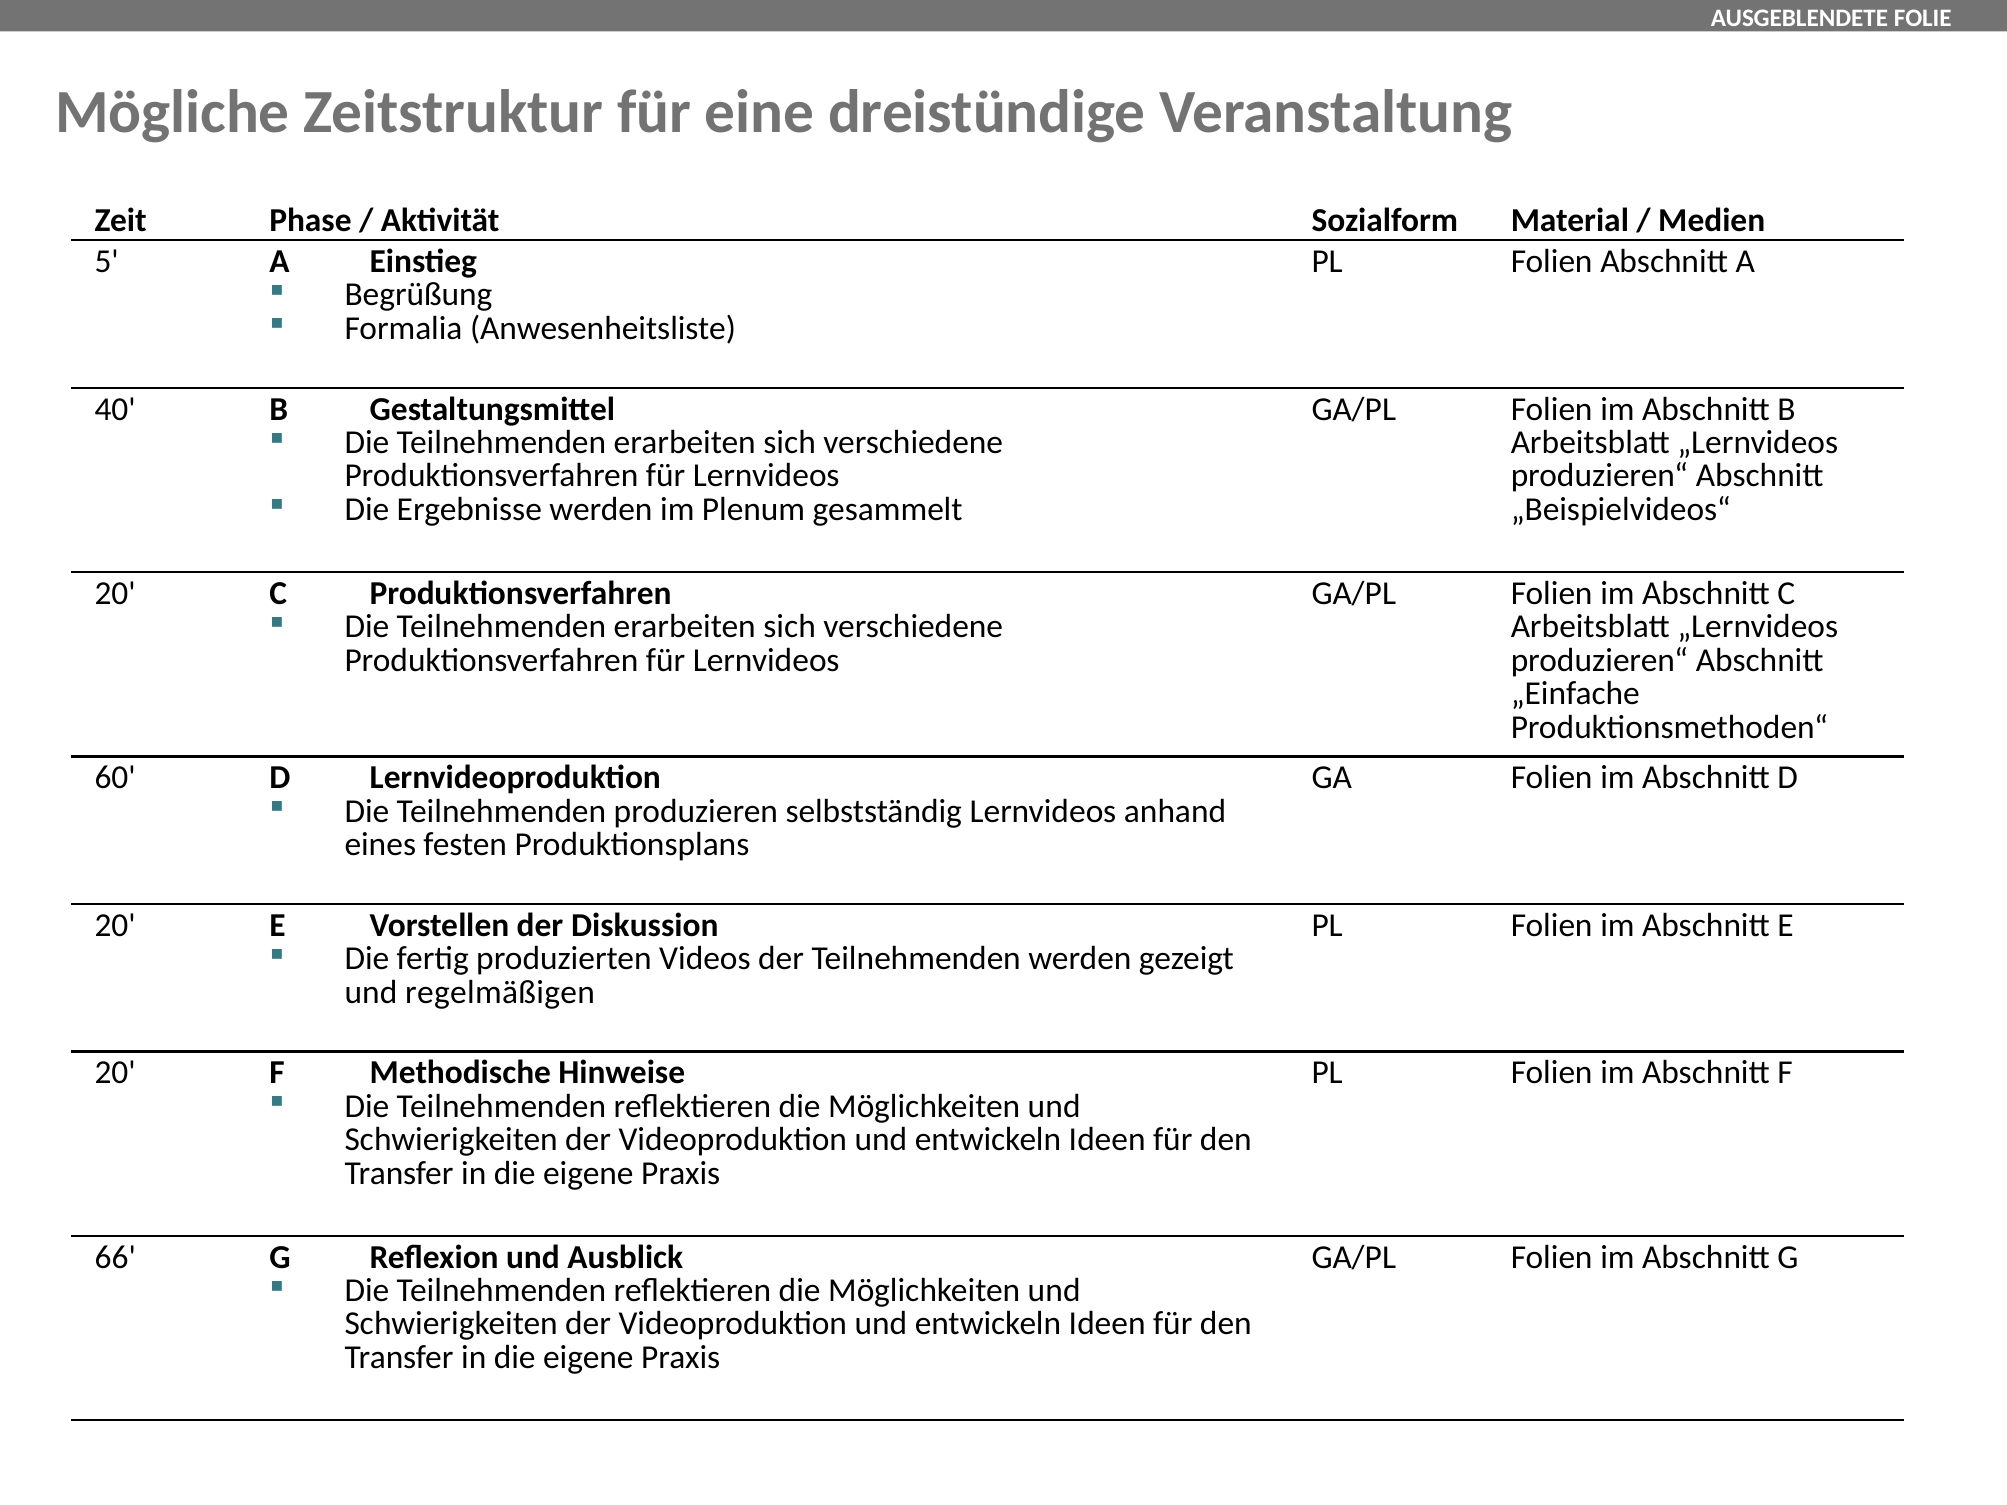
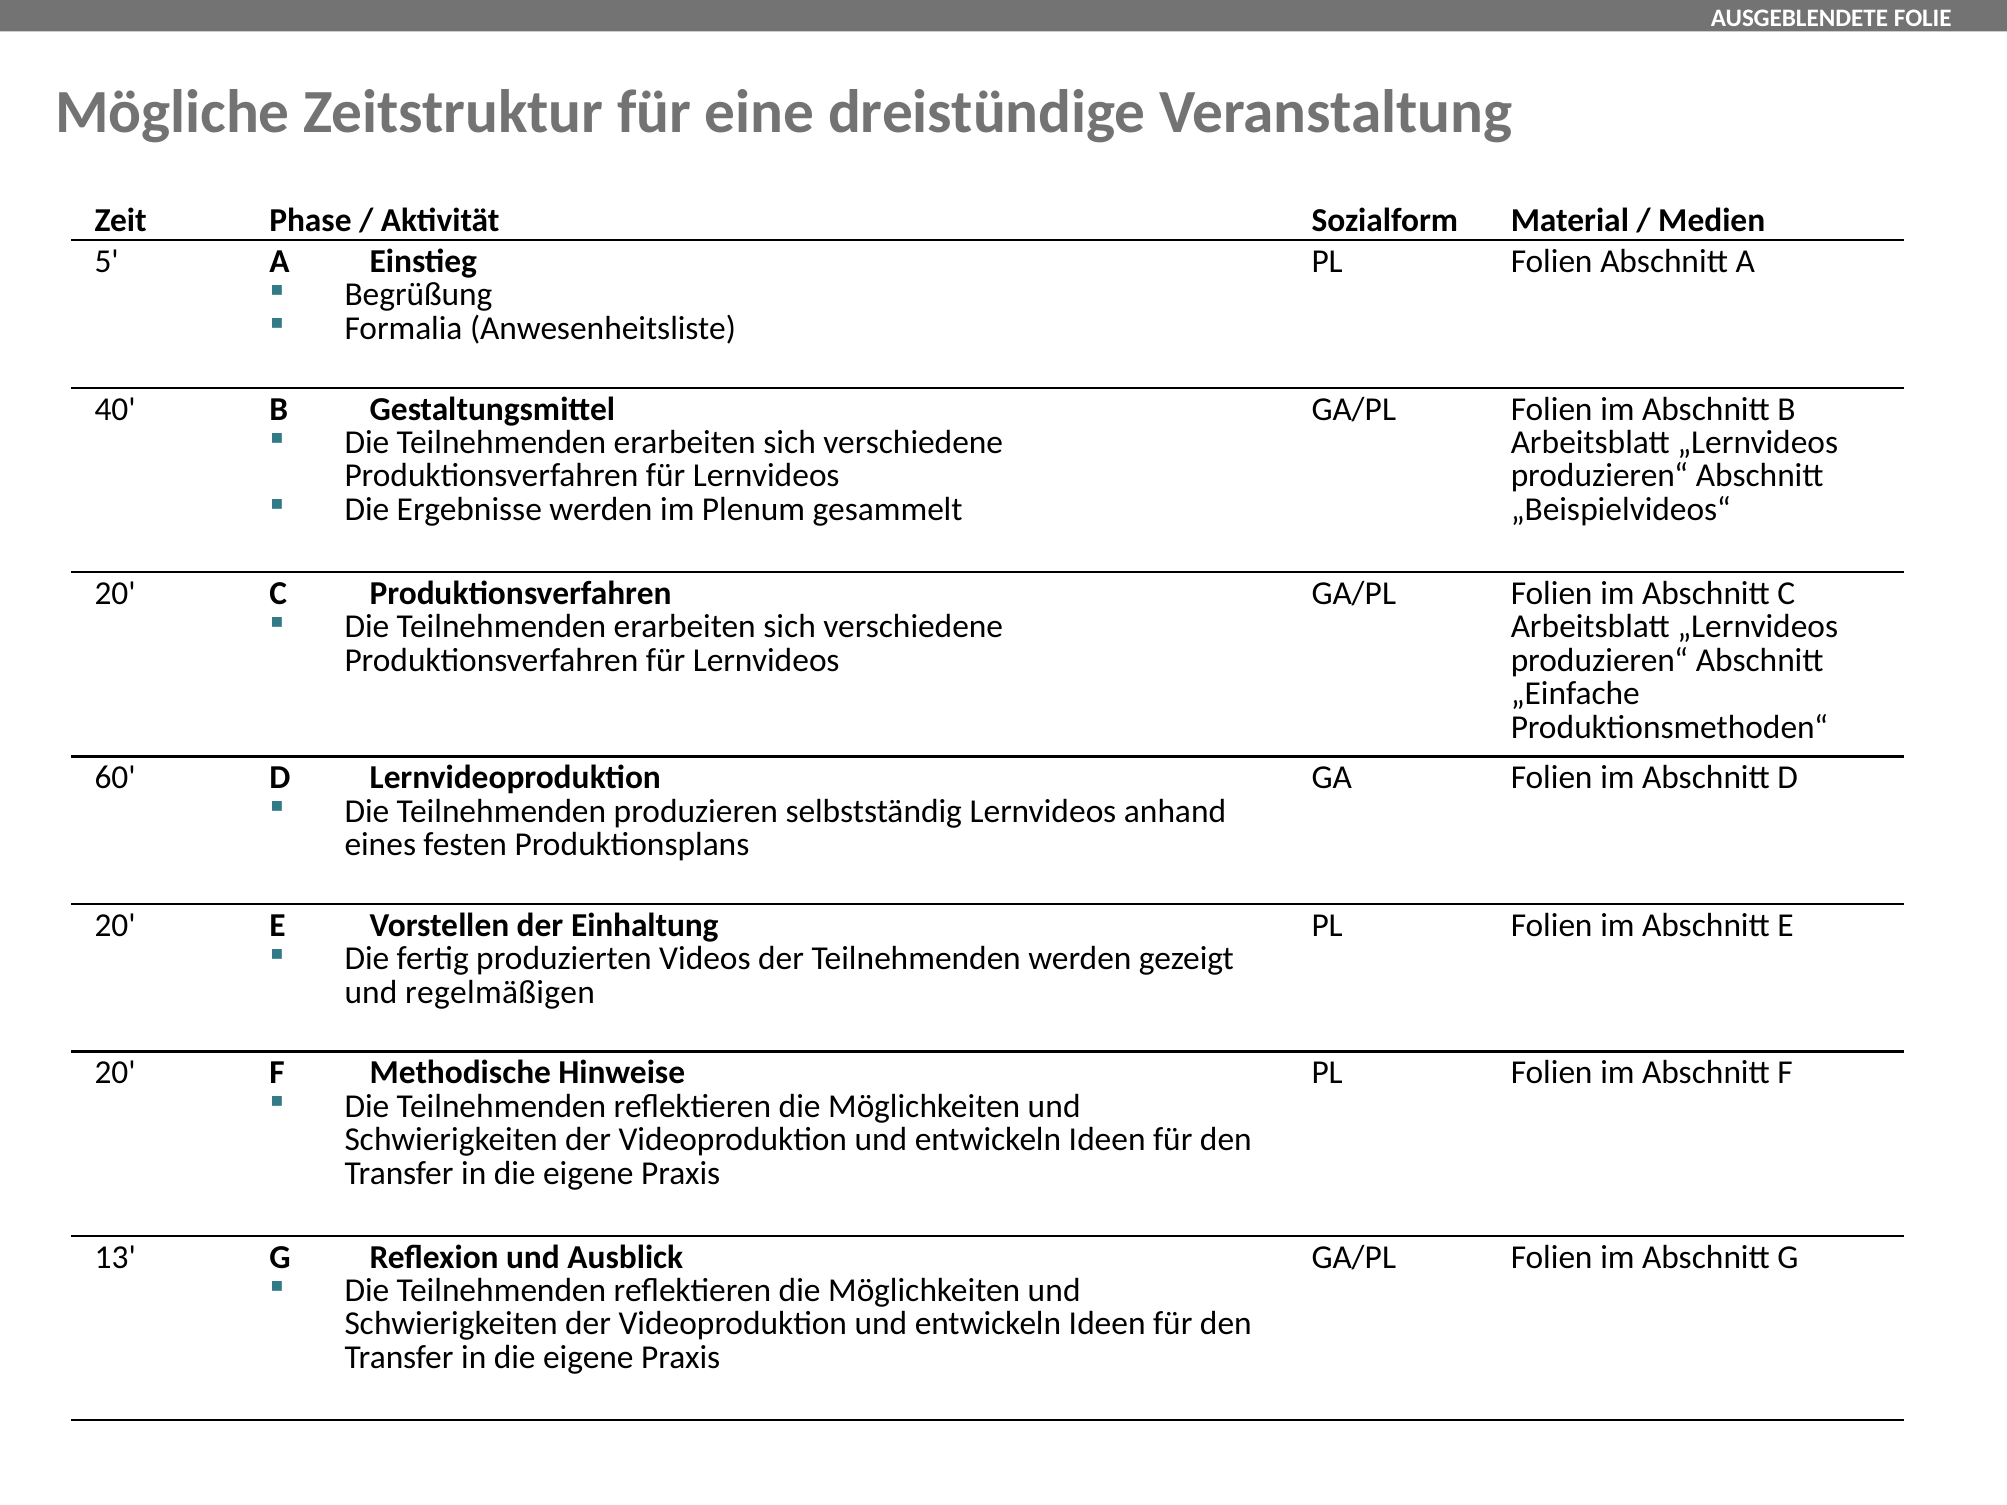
Diskussion: Diskussion -> Einhaltung (645, 925)
66: 66 -> 13 (115, 1257)
